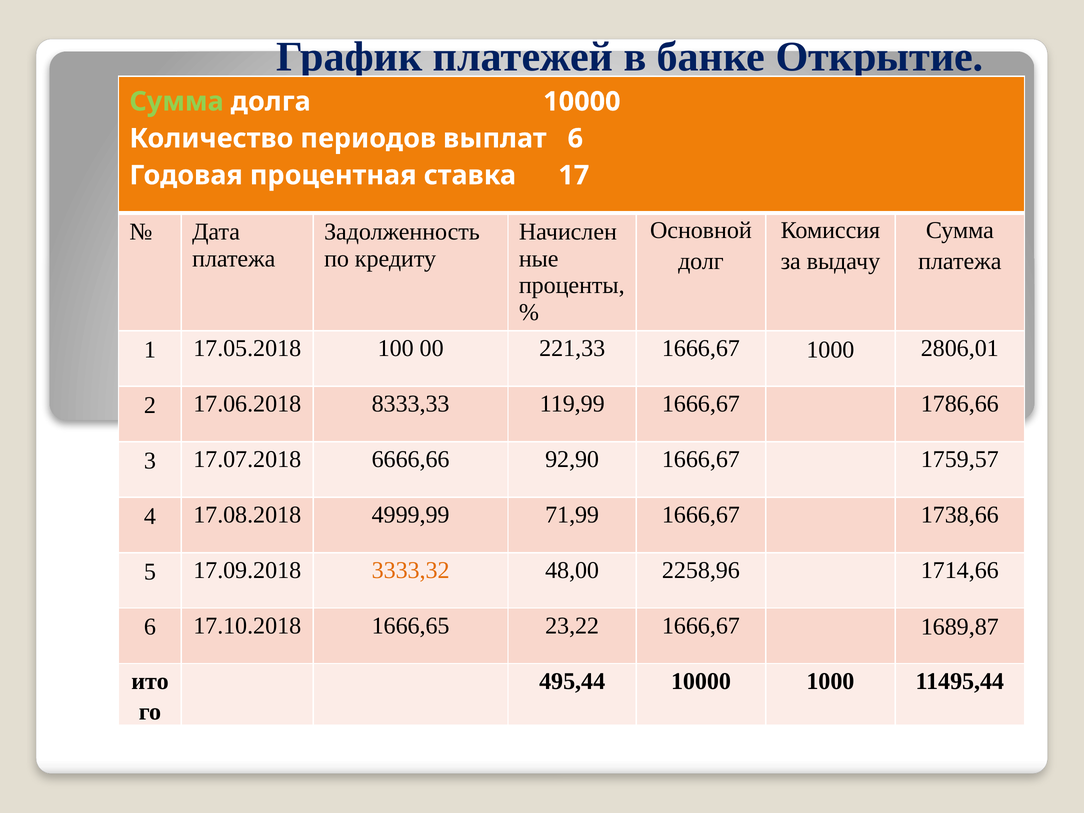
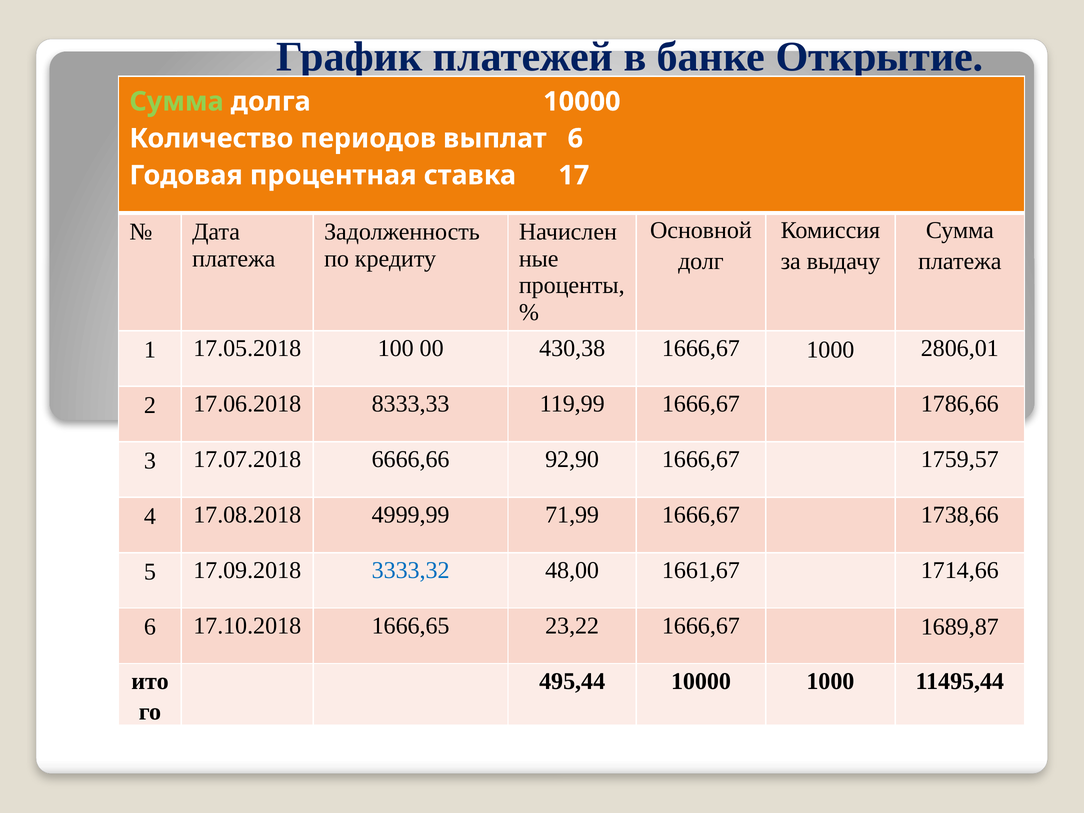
221,33: 221,33 -> 430,38 (572, 348)
3333,32 colour: orange -> blue (411, 570)
2258,96: 2258,96 -> 1661,67 (701, 570)
